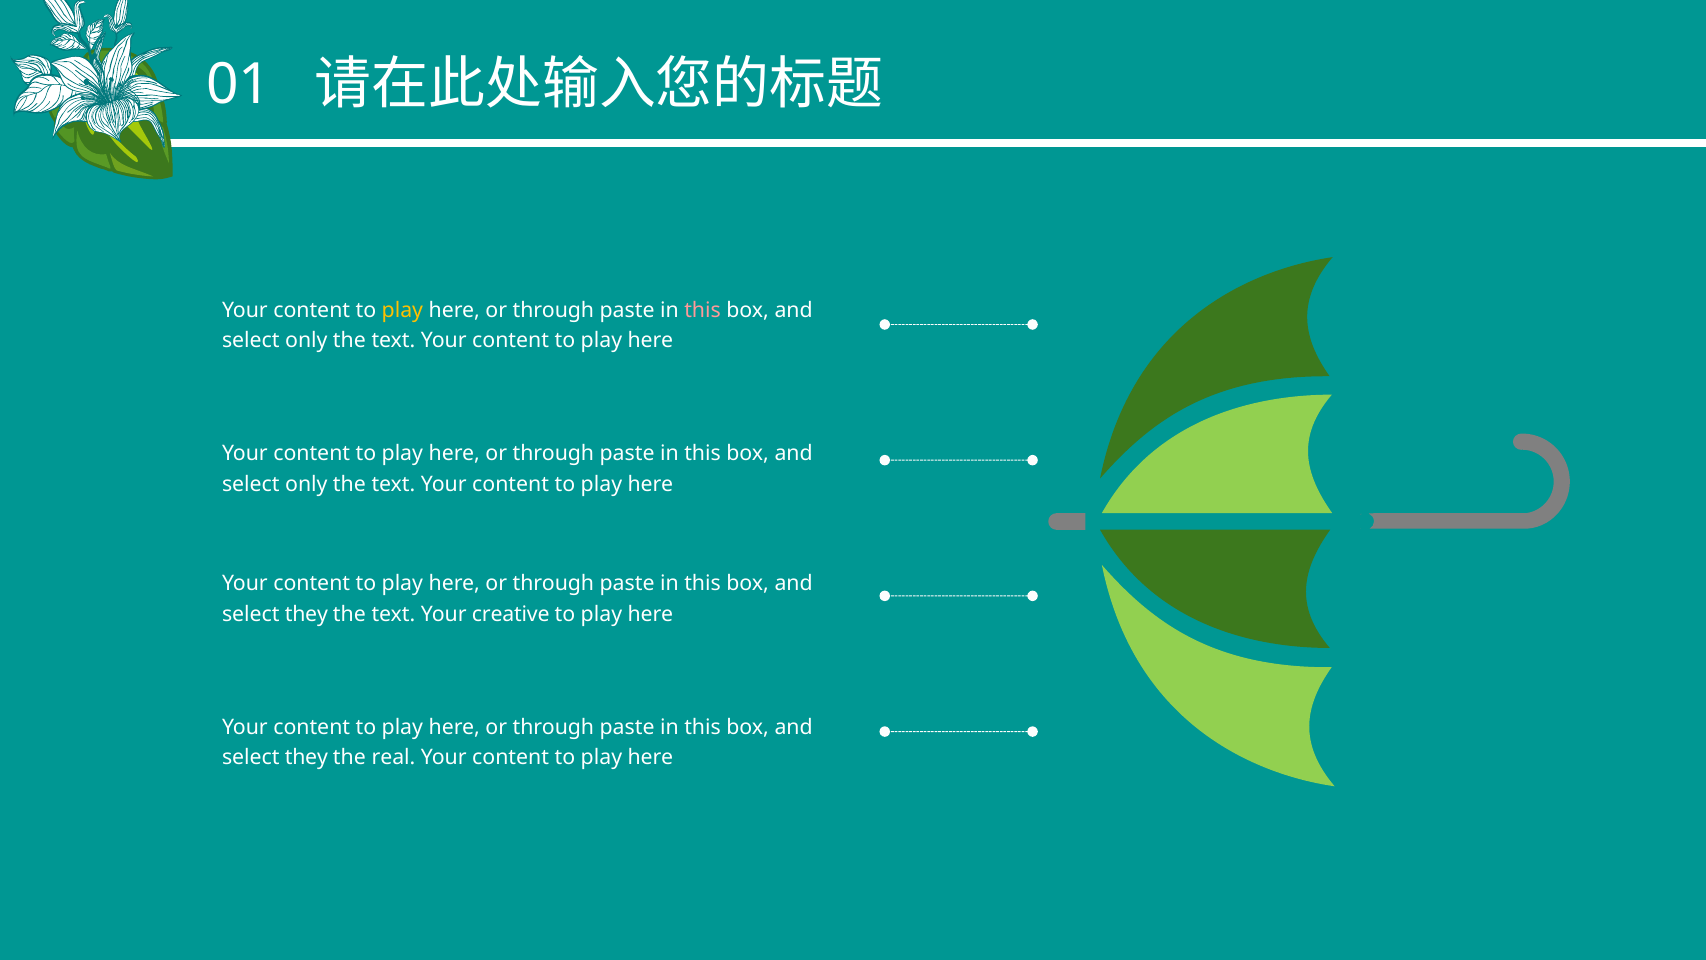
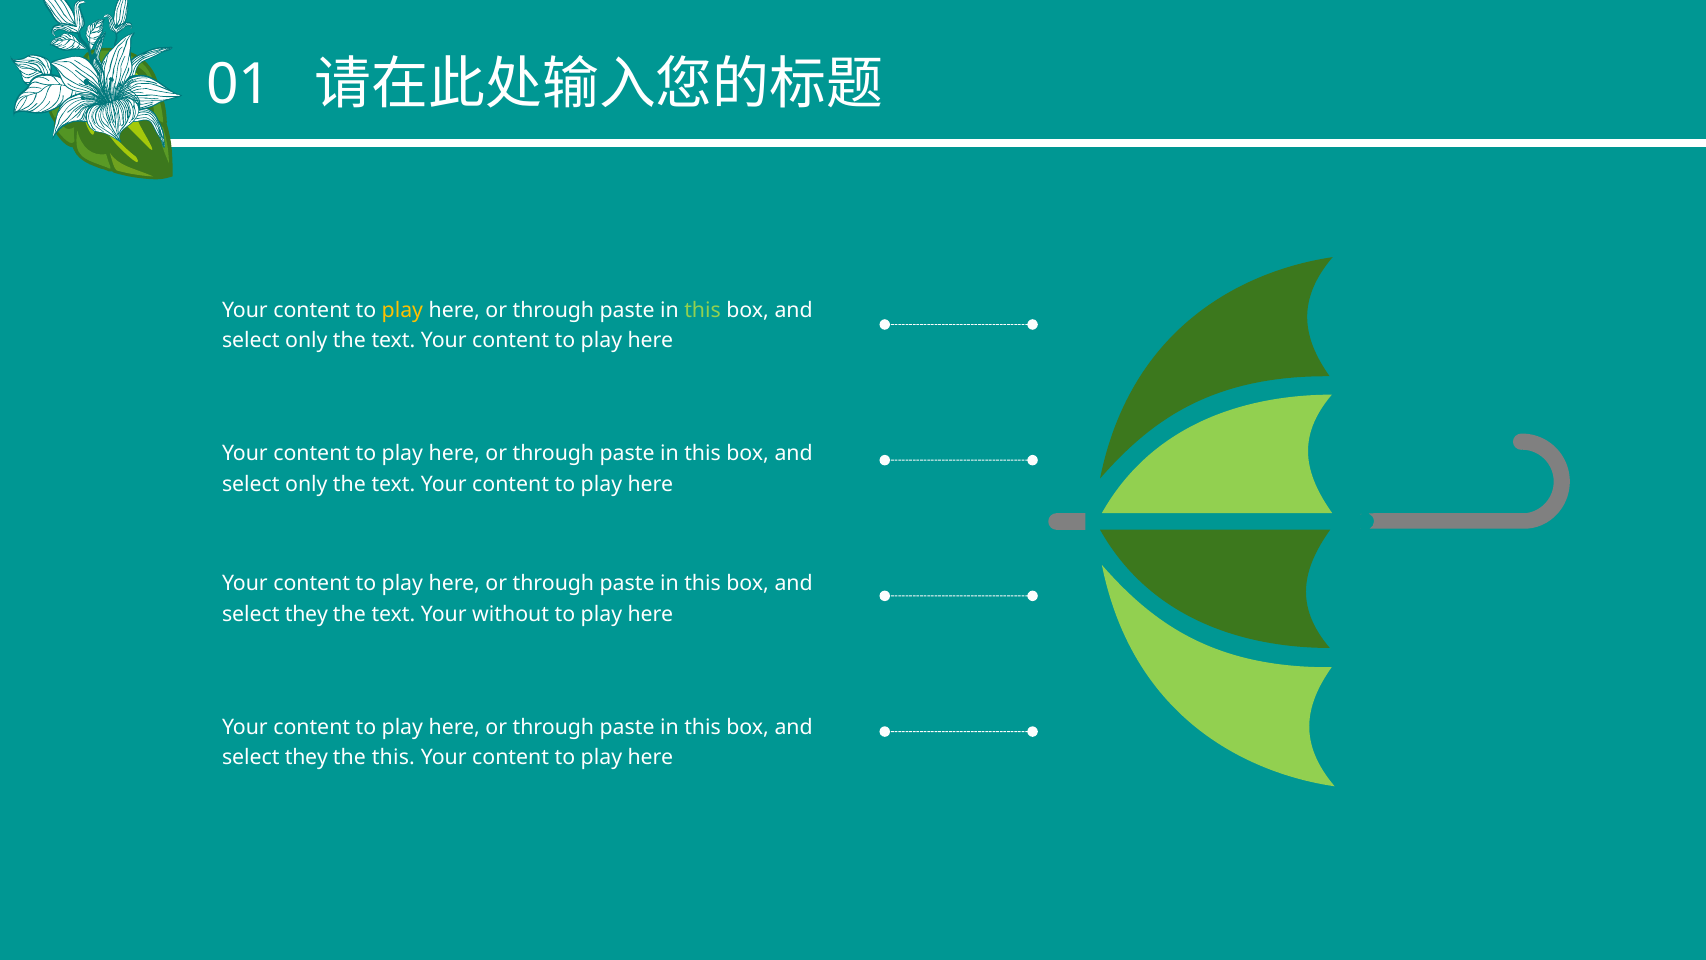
this colour: pink -> light green (703, 310)
creative: creative -> without (511, 614)
the real: real -> this (393, 757)
